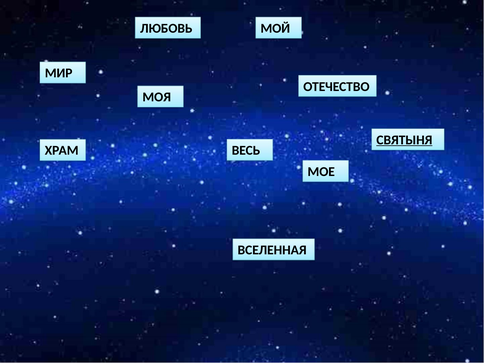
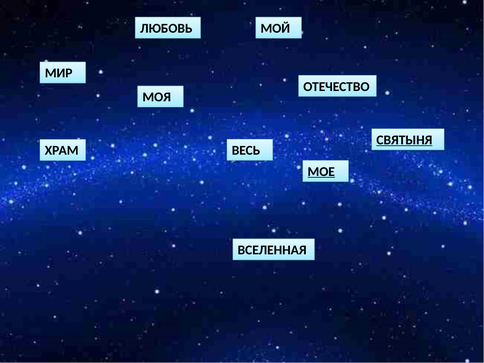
МОЕ underline: none -> present (321, 172)
